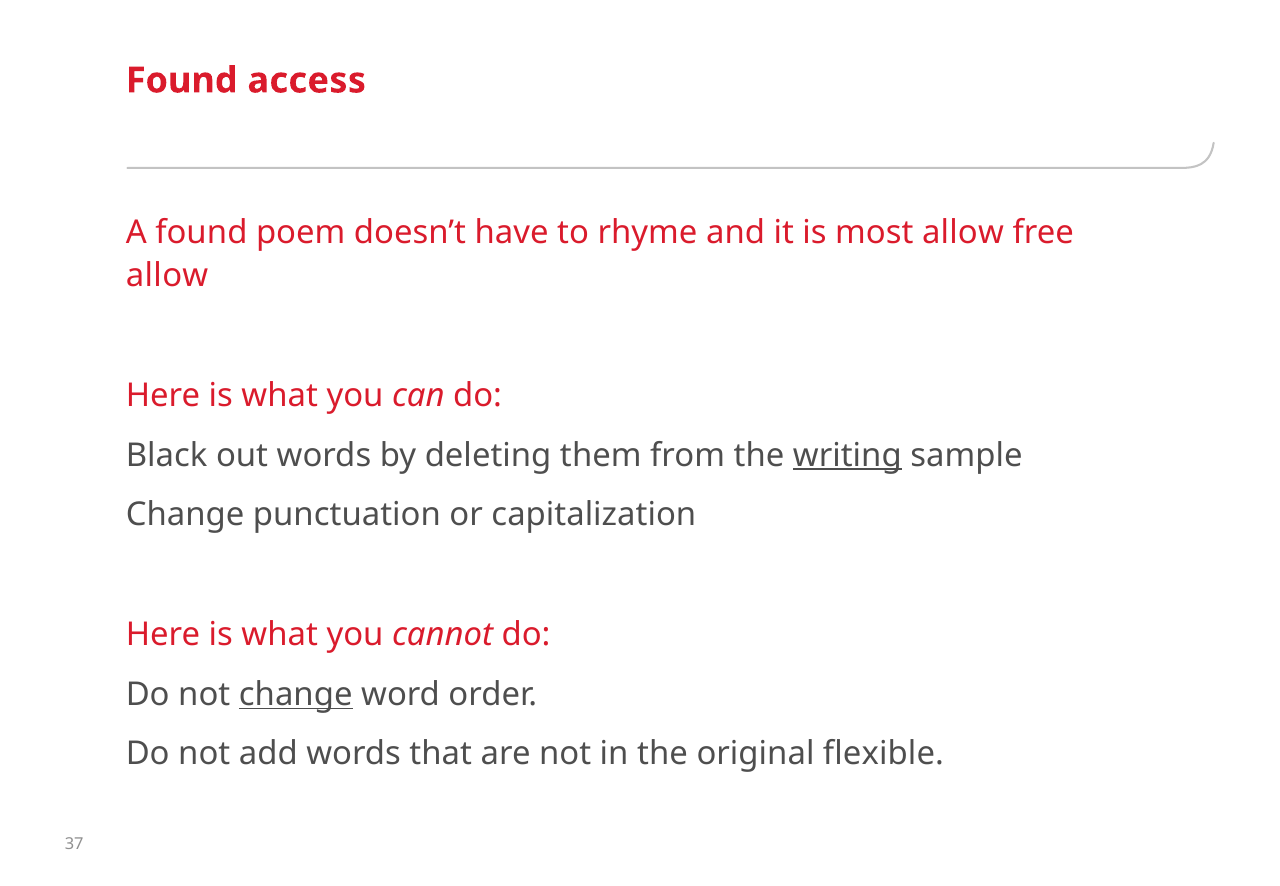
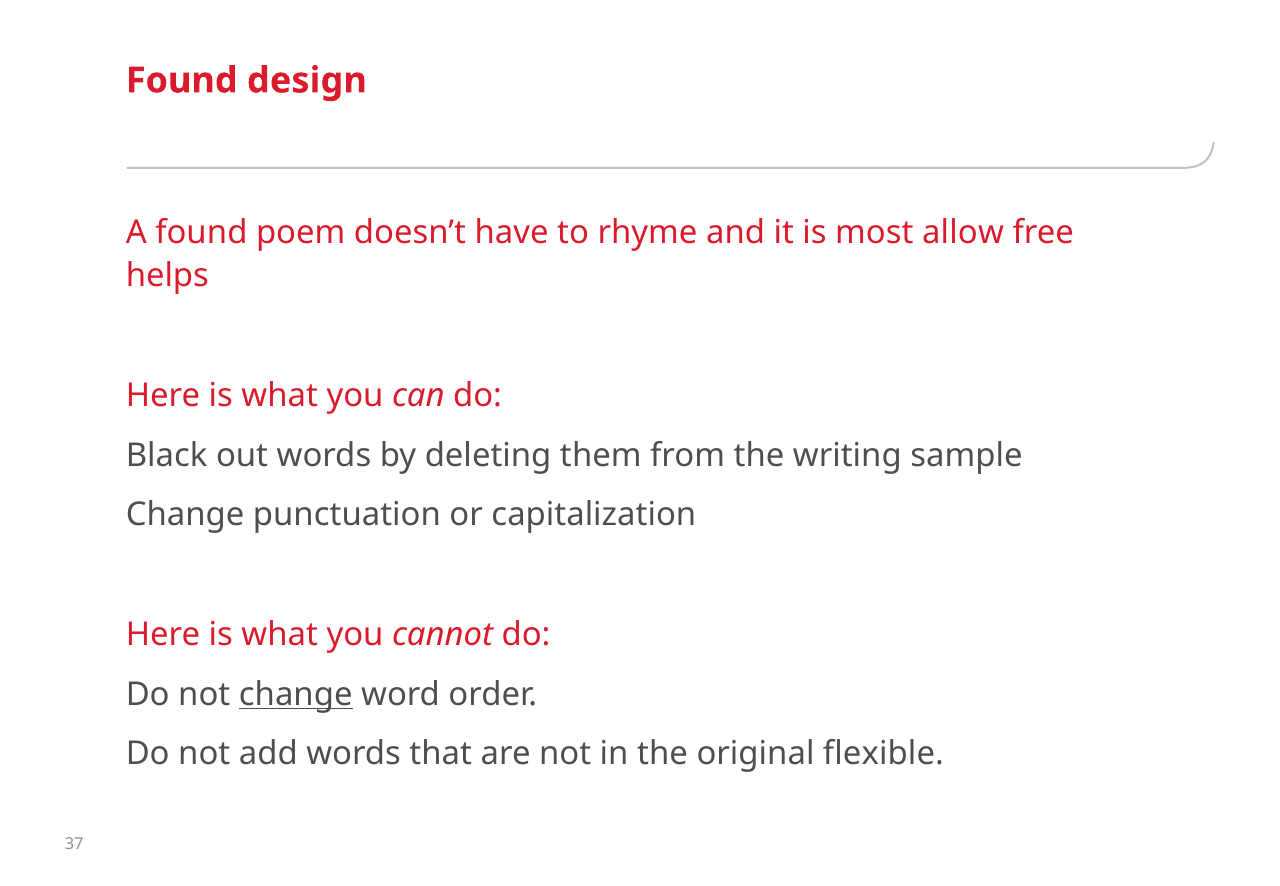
access: access -> design (307, 81)
allow: allow -> helps (167, 276)
writing underline: present -> none (847, 456)
